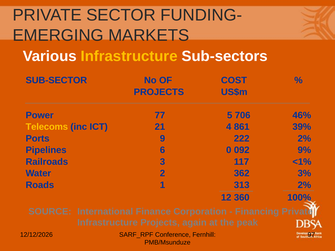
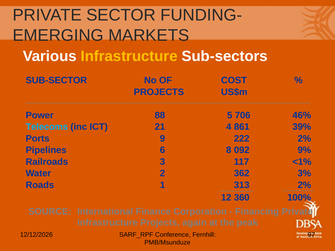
77: 77 -> 88 (160, 115)
Telecoms colour: yellow -> light blue (47, 127)
0: 0 -> 8 (229, 150)
